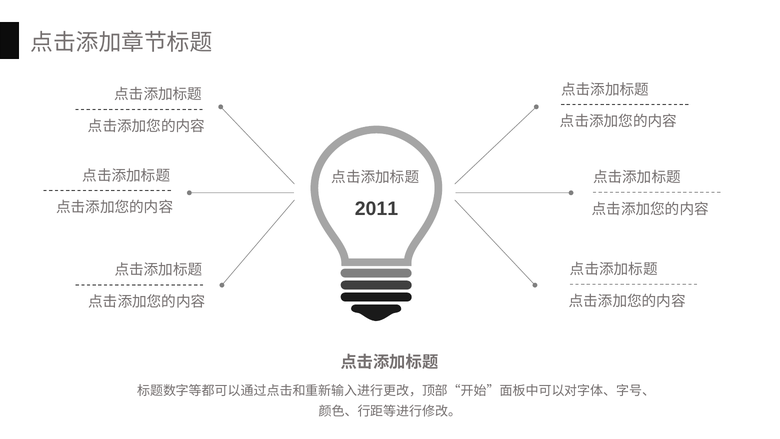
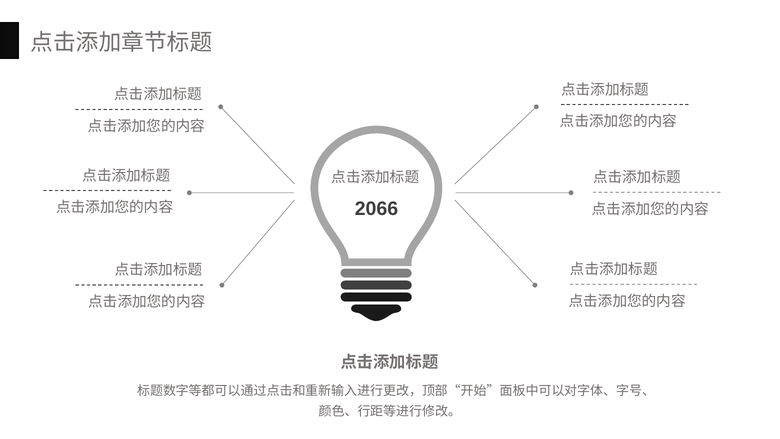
2011: 2011 -> 2066 (376, 209)
